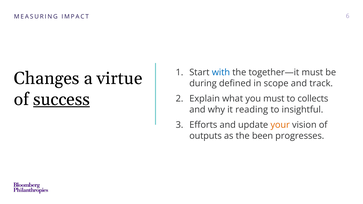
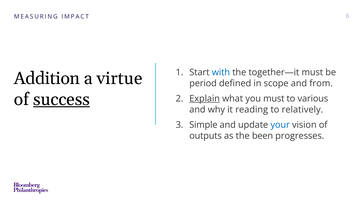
Changes: Changes -> Addition (47, 79)
during: during -> period (203, 83)
track: track -> from (321, 83)
Explain underline: none -> present (205, 99)
collects: collects -> various (313, 99)
insightful: insightful -> relatively (302, 110)
Efforts: Efforts -> Simple (203, 125)
your colour: orange -> blue (280, 125)
